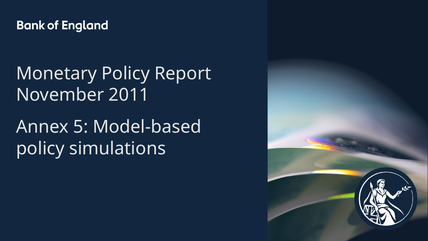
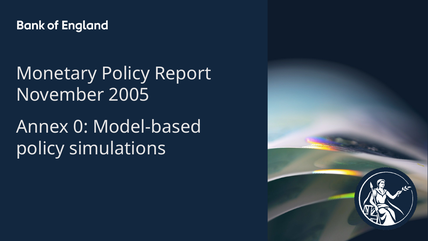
2011: 2011 -> 2005 (129, 95)
5: 5 -> 0 (81, 127)
